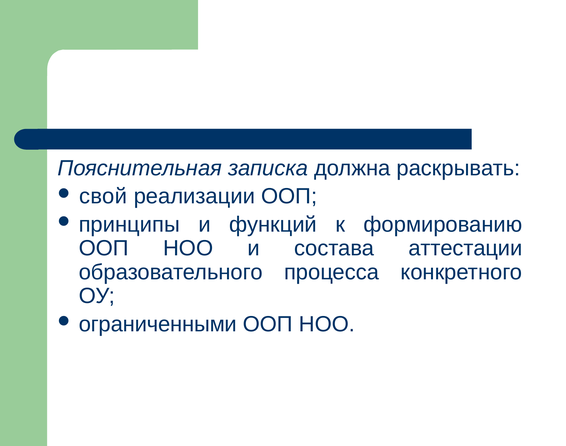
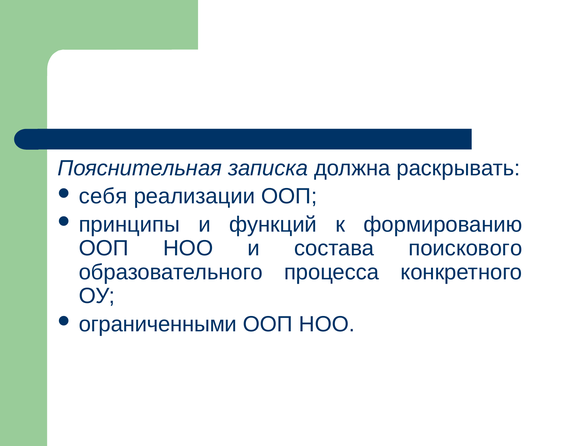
свой: свой -> себя (103, 196)
аттестации: аттестации -> поискового (465, 248)
